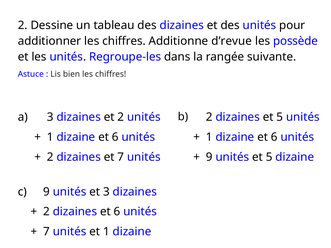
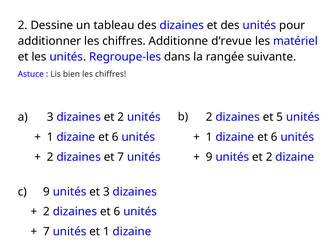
possède: possède -> matériel (295, 41)
unités et 5: 5 -> 2 (269, 157)
